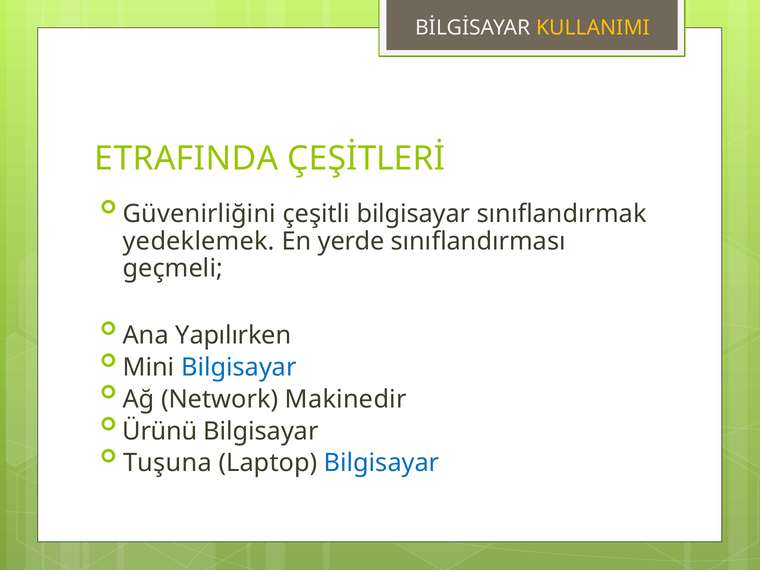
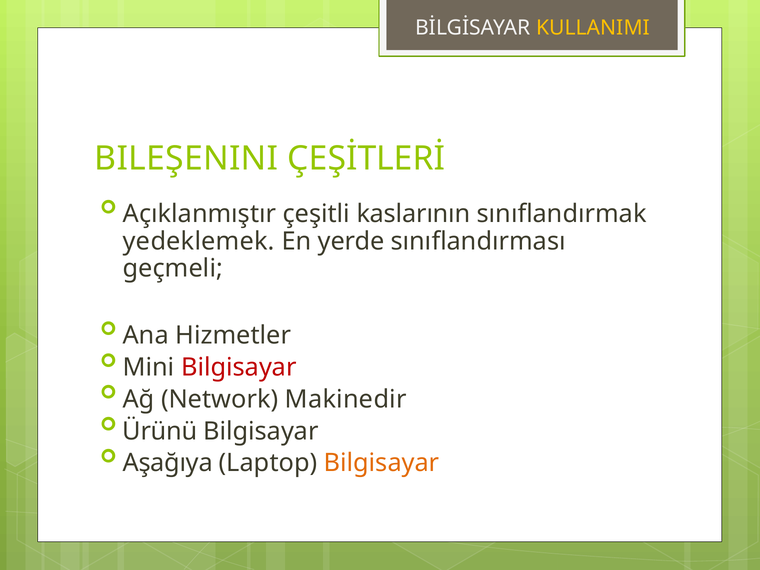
ETRAFINDA: ETRAFINDA -> BILEŞENINI (186, 159)
Güvenirliğini: Güvenirliğini -> Açıklanmıştır (200, 214)
çeşitli bilgisayar: bilgisayar -> kaslarının (413, 214)
Yapılırken: Yapılırken -> Hizmetler (233, 335)
Bilgisayar colour: blue -> red (239, 367)
Tuşuna: Tuşuna -> Aşağıya (168, 463)
Bilgisayar colour: blue -> orange (382, 463)
